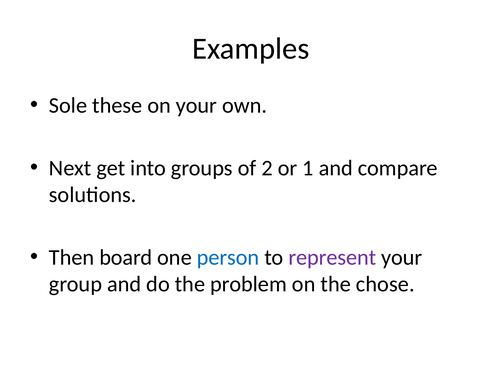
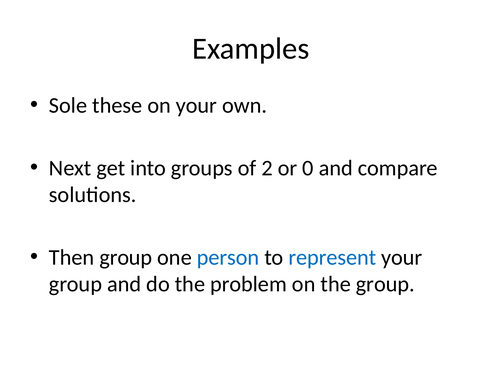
1: 1 -> 0 (308, 168)
Then board: board -> group (126, 257)
represent colour: purple -> blue (332, 257)
the chose: chose -> group (385, 284)
